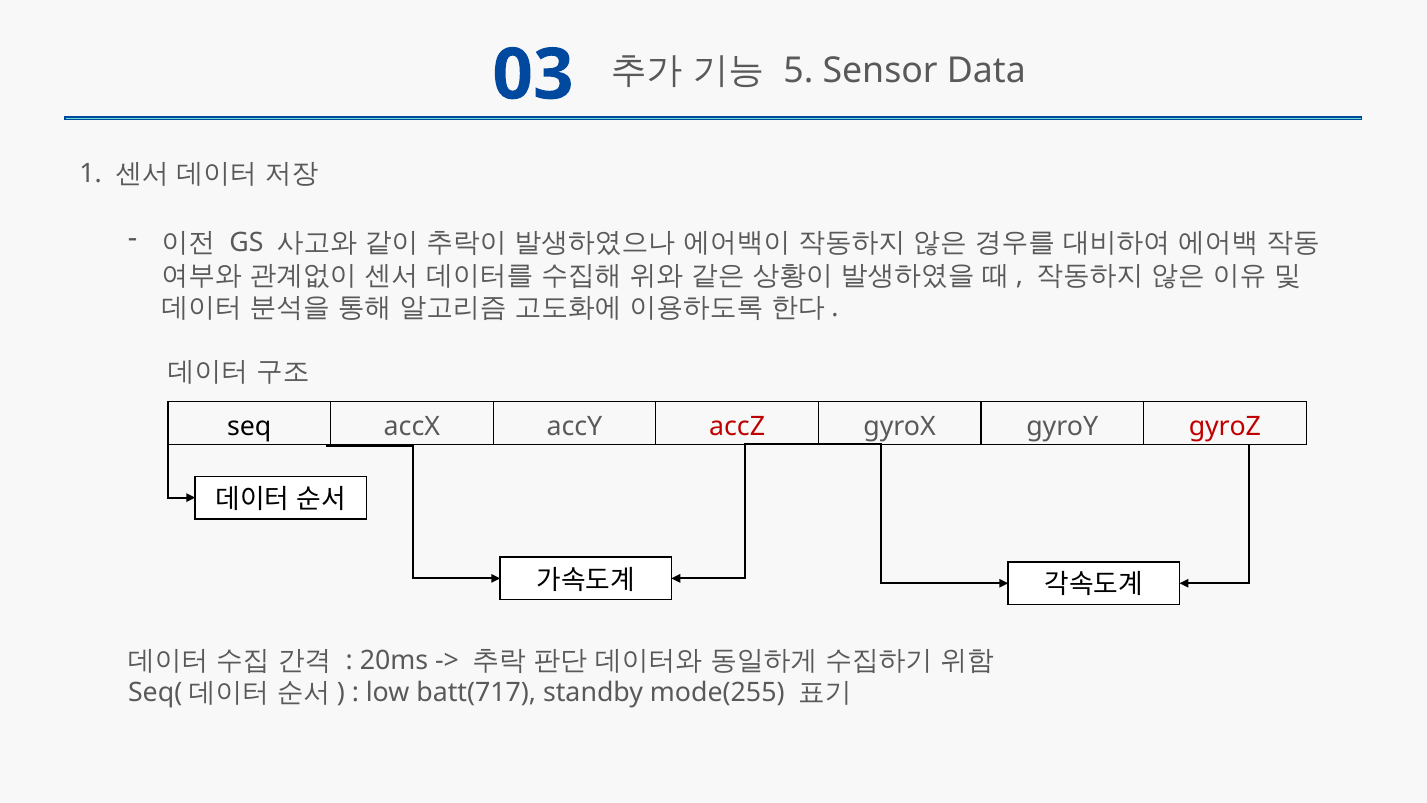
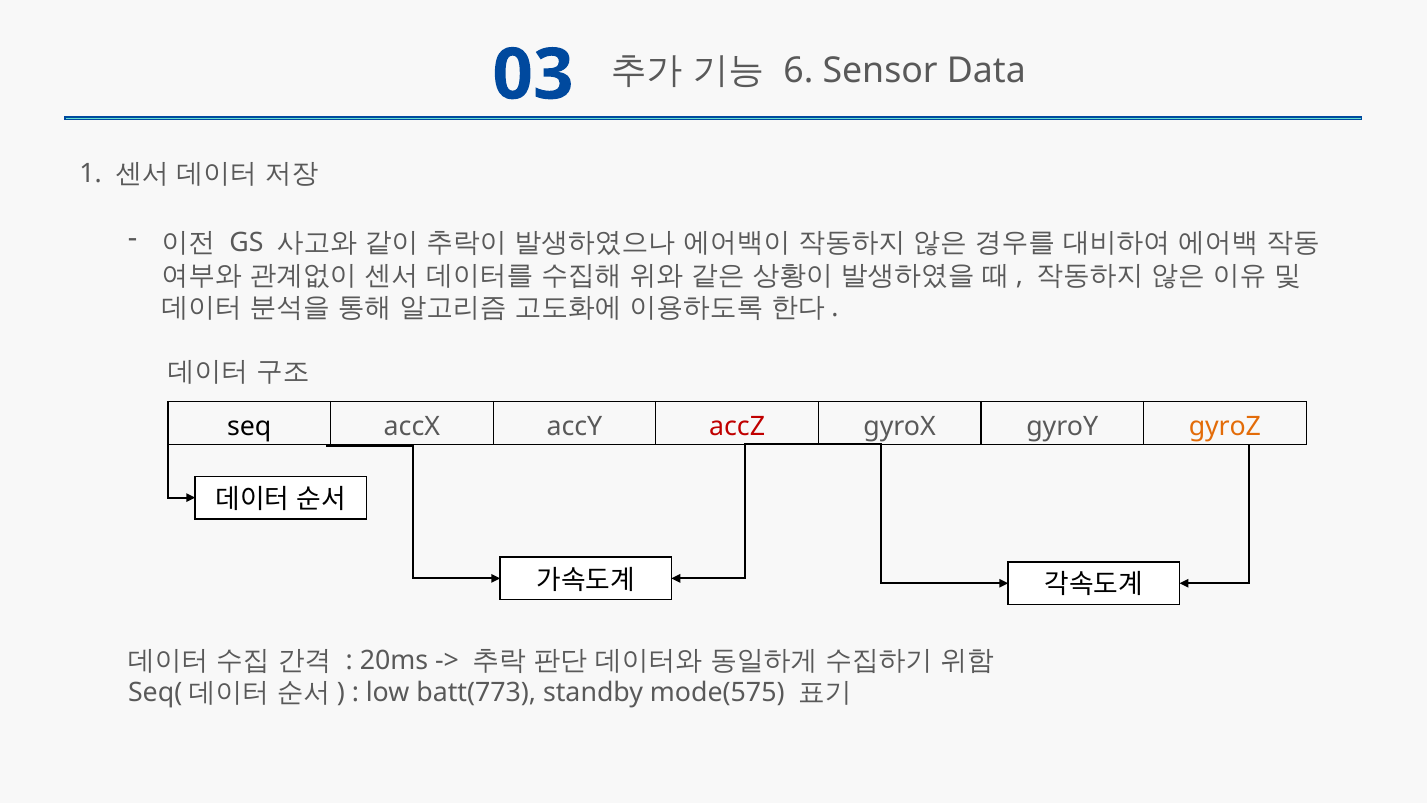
5: 5 -> 6 (798, 71)
gyroZ colour: red -> orange (1225, 426)
batt(717: batt(717 -> batt(773 (476, 693)
mode(255: mode(255 -> mode(575 (717, 693)
